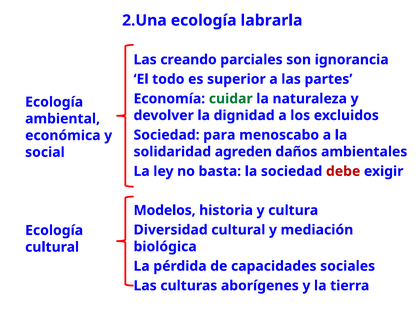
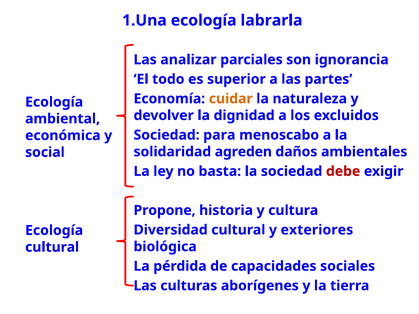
2.Una: 2.Una -> 1.Una (144, 20)
creando: creando -> analizar (188, 60)
cuidar colour: green -> orange (231, 99)
Modelos: Modelos -> Propone (165, 210)
mediación: mediación -> exteriores (317, 230)
